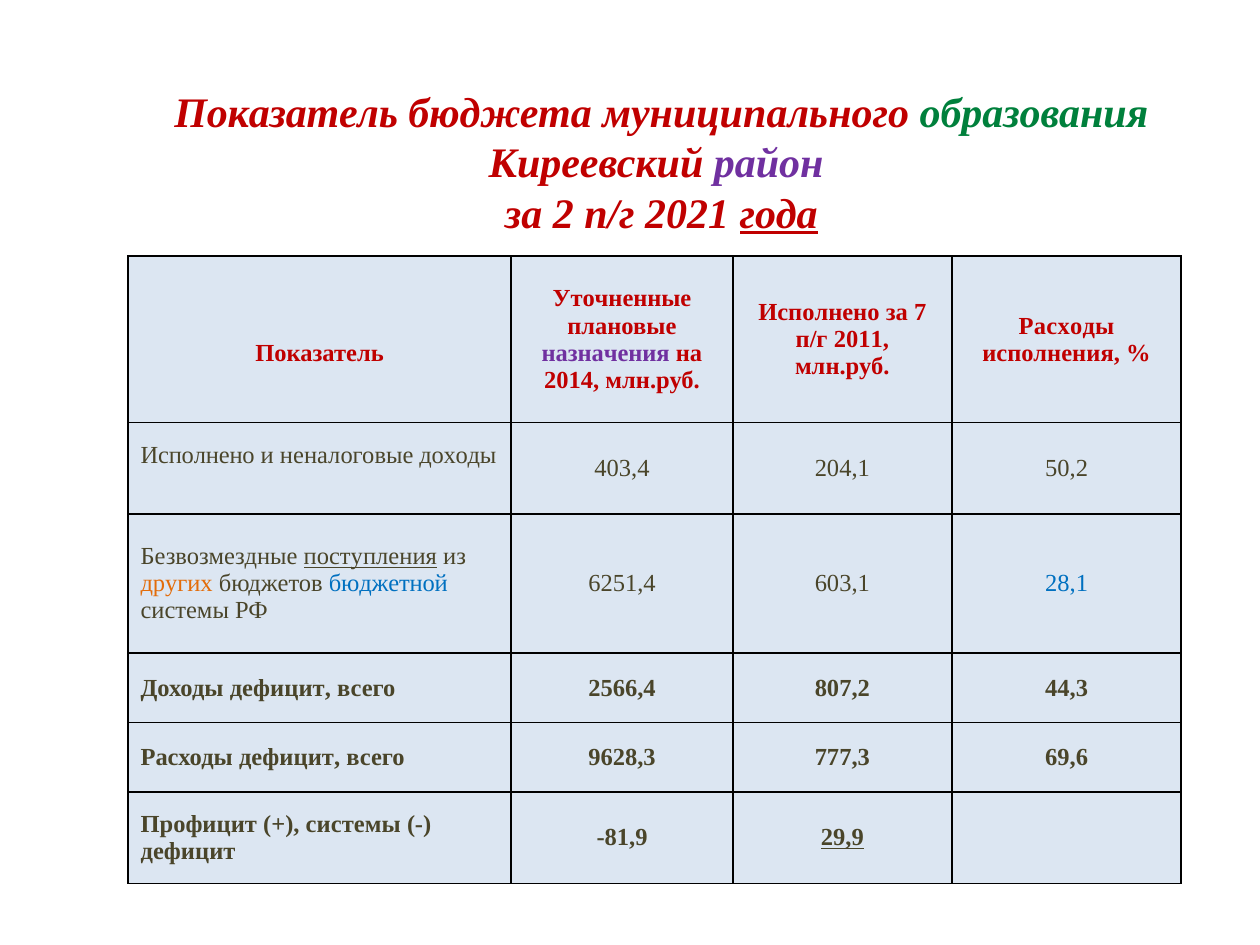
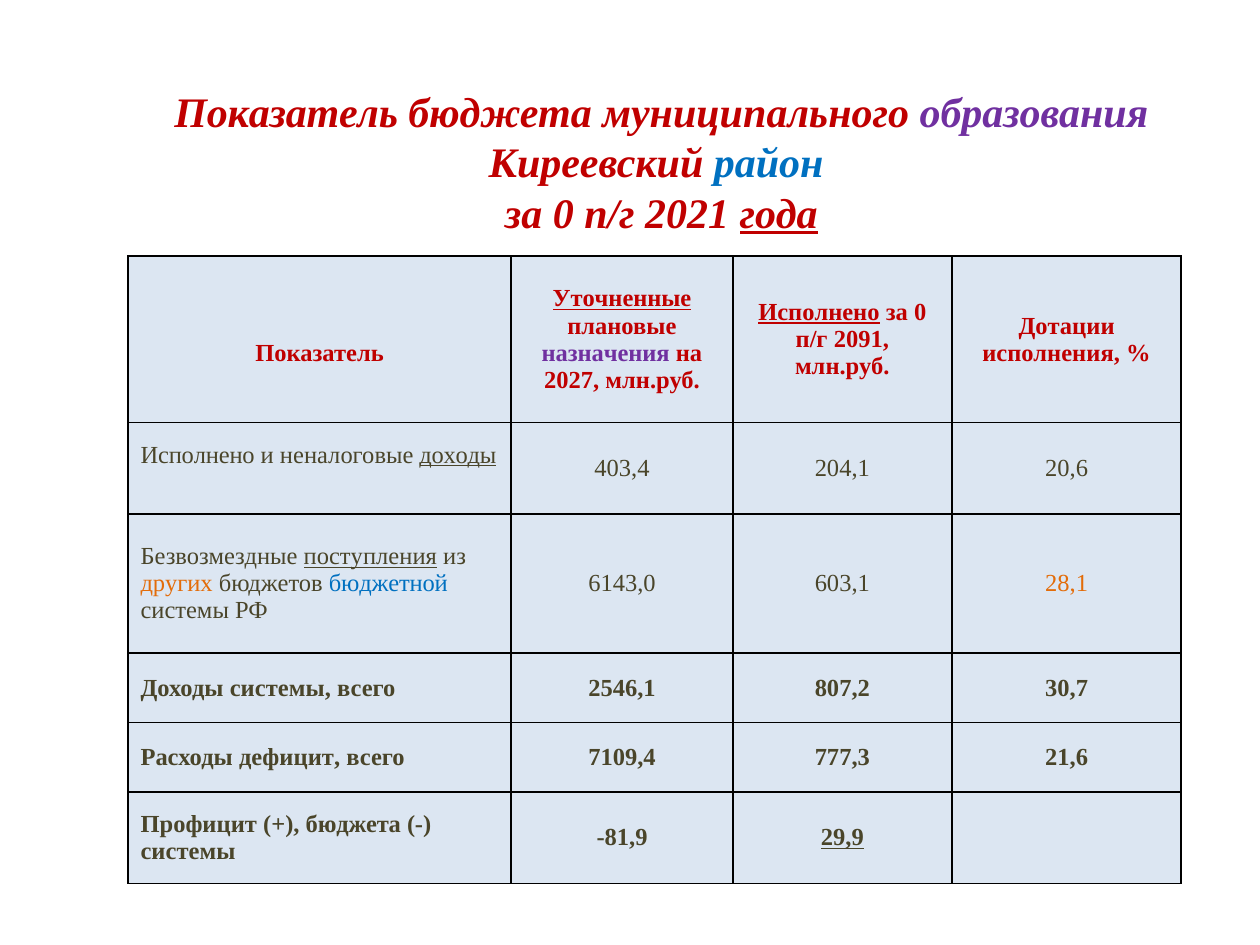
образования colour: green -> purple (1034, 113)
район colour: purple -> blue (769, 164)
2: 2 -> 0 (563, 214)
Уточненные underline: none -> present (622, 299)
Исполнено underline: none -> present (819, 312)
7: 7 -> 0 (920, 312)
Расходы: Расходы -> Дотации (1067, 326)
2011: 2011 -> 2091 (861, 340)
2014: 2014 -> 2027 (572, 380)
доходы underline: none -> present (458, 455)
50,2: 50,2 -> 20,6 (1067, 469)
6251,4: 6251,4 -> 6143,0 (622, 584)
28,1 colour: blue -> orange (1067, 584)
Доходы дефицит: дефицит -> системы (280, 688)
2566,4: 2566,4 -> 2546,1 (622, 688)
44,3: 44,3 -> 30,7 (1067, 688)
9628,3: 9628,3 -> 7109,4 (622, 757)
69,6: 69,6 -> 21,6 (1067, 757)
системы: системы -> бюджета (353, 824)
дефицит: дефицит -> системы (188, 851)
